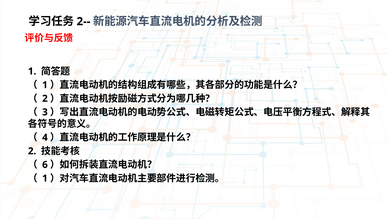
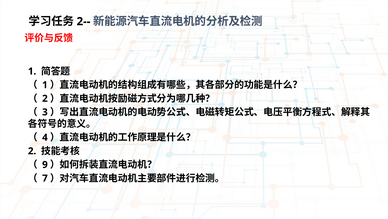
6: 6 -> 9 (45, 164)
1: 1 -> 7 (45, 178)
